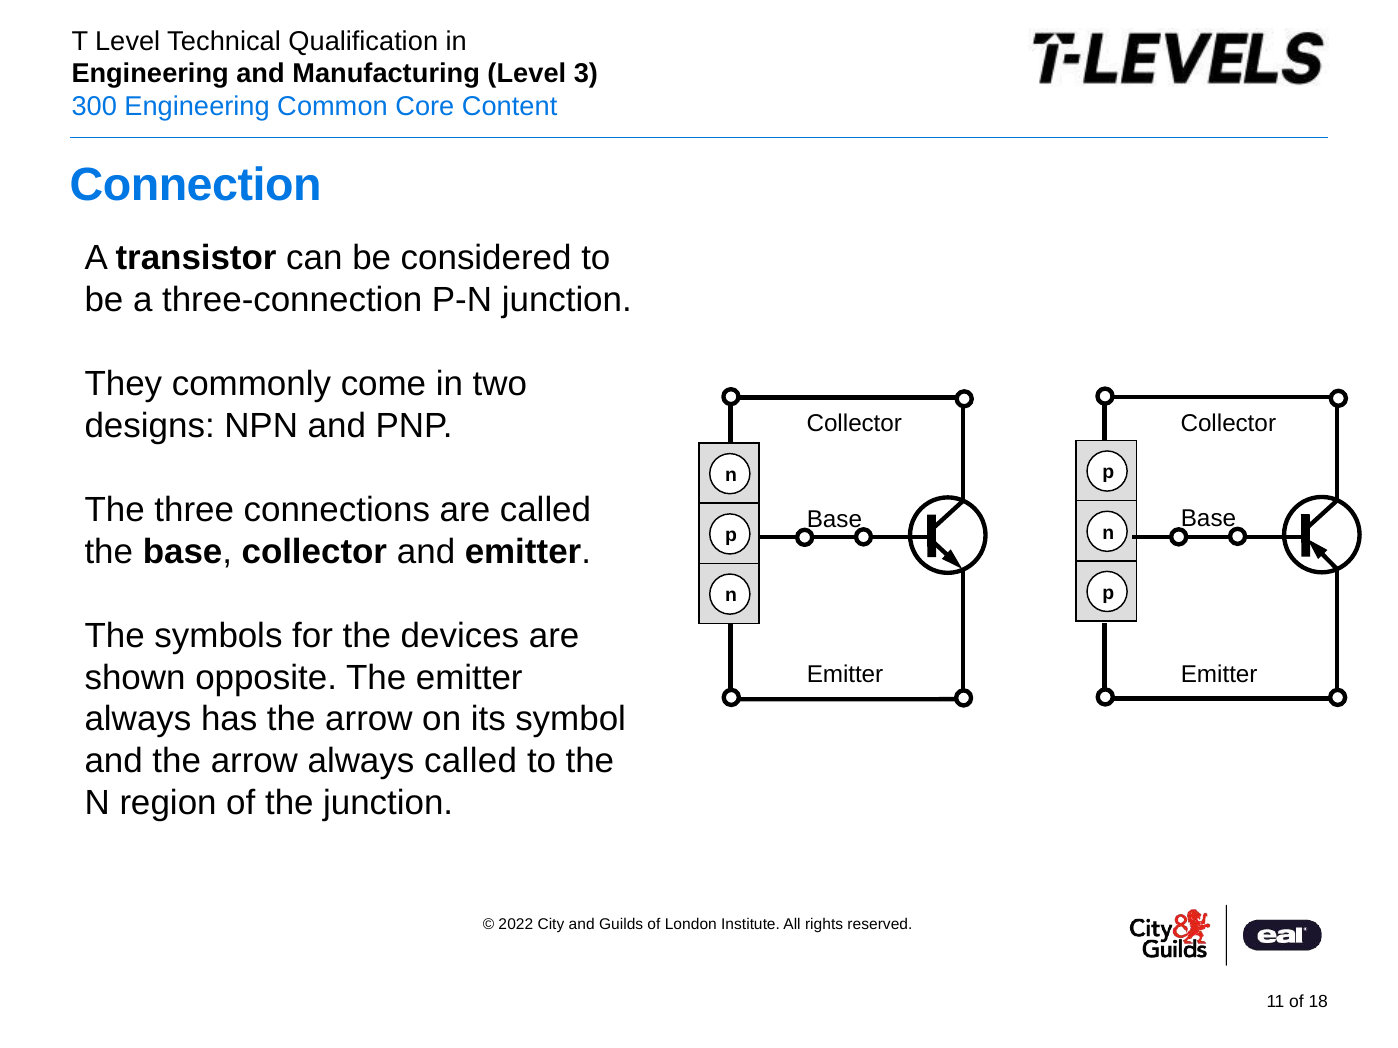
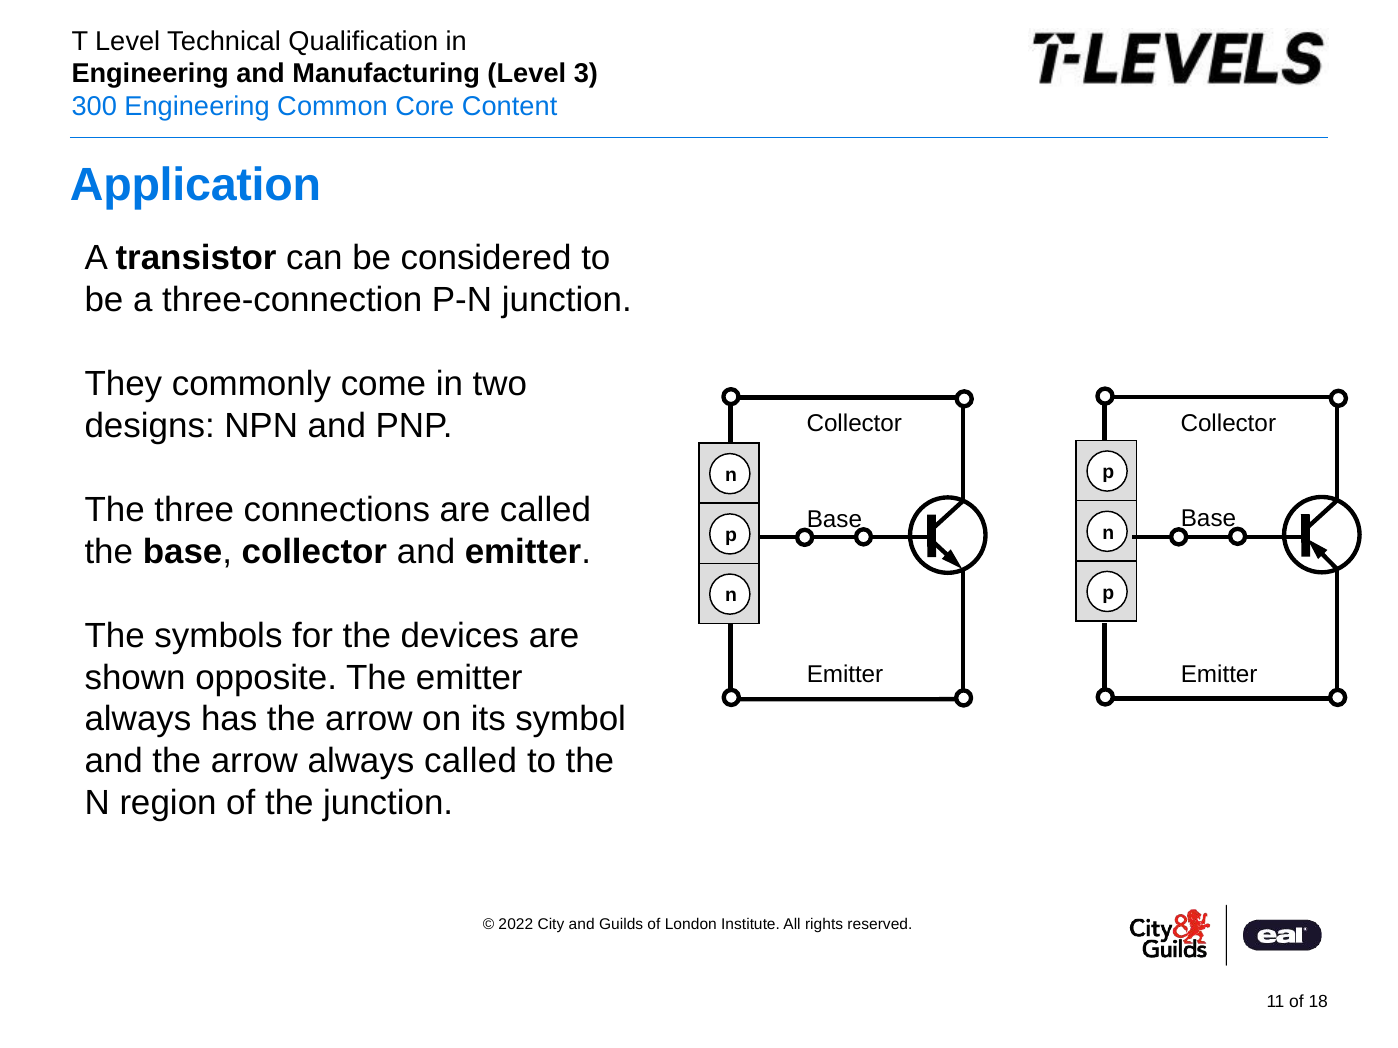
Connection: Connection -> Application (195, 185)
